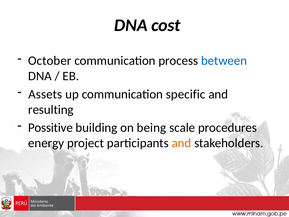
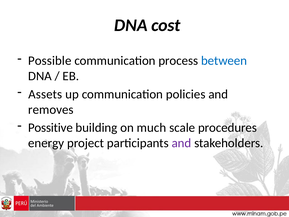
October: October -> Possible (50, 61)
specific: specific -> policies (186, 94)
resulting: resulting -> removes (51, 109)
being: being -> much (151, 127)
and colour: orange -> purple (181, 143)
